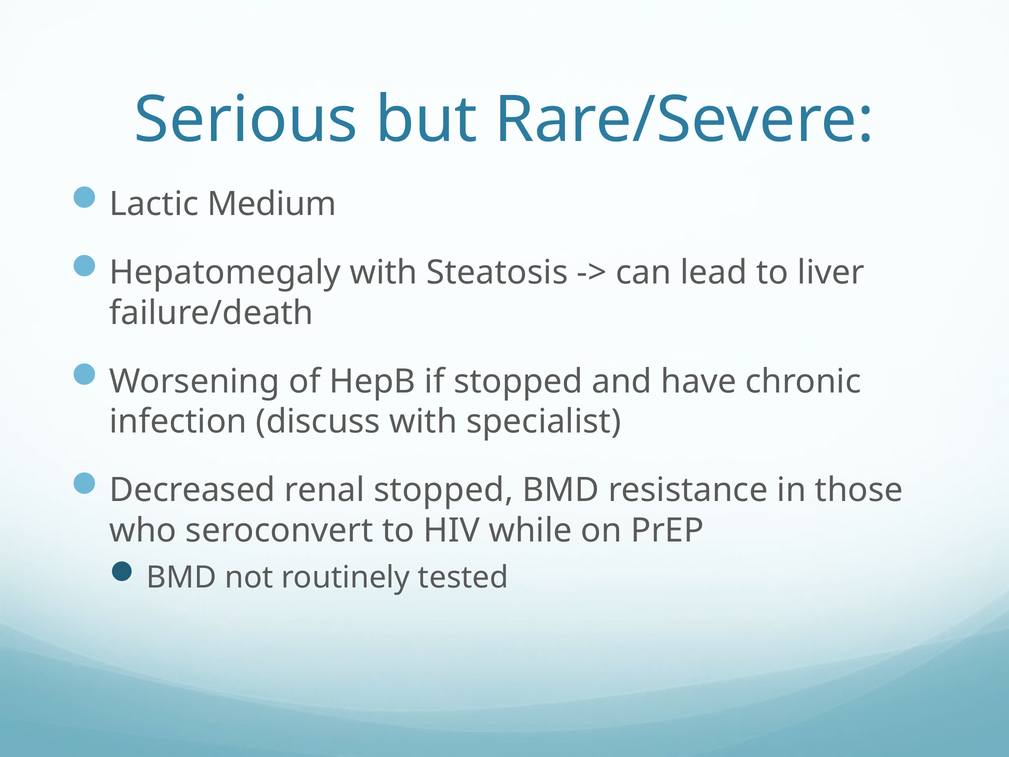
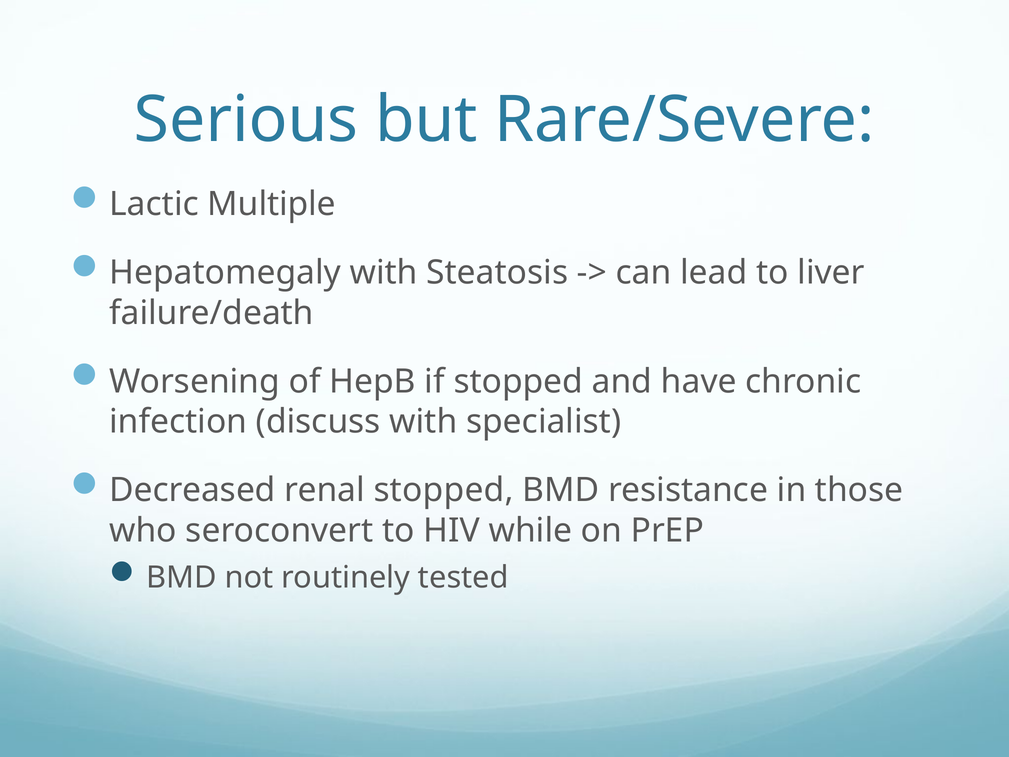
Medium: Medium -> Multiple (272, 204)
